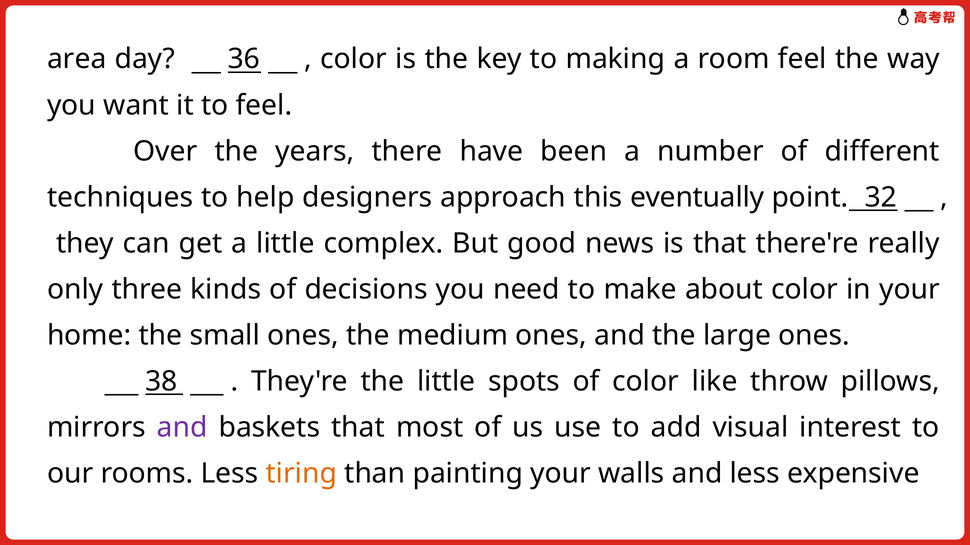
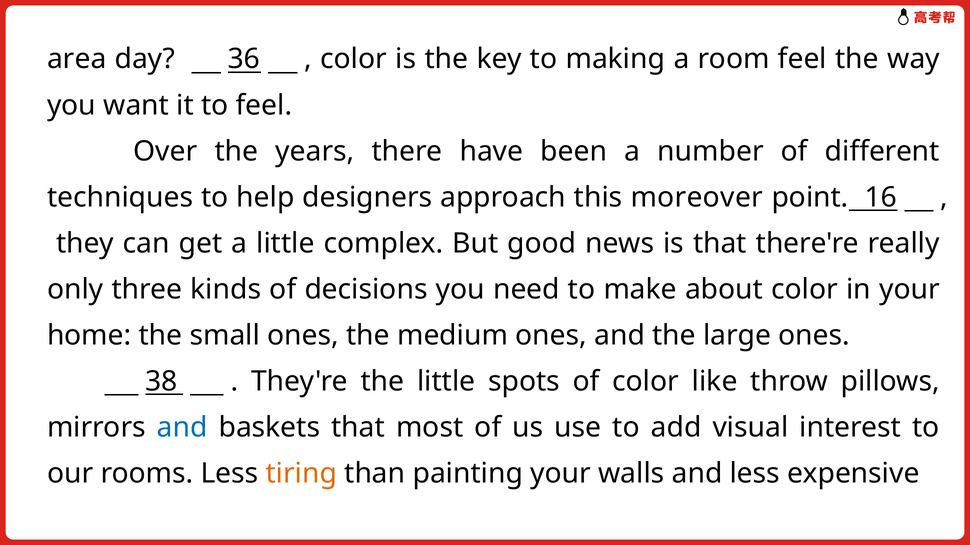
eventually: eventually -> moreover (697, 197)
32: 32 -> 16 (881, 197)
and colour: purple -> blue (182, 428)
